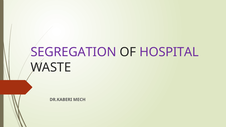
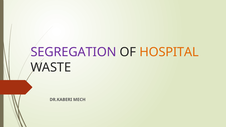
HOSPITAL colour: purple -> orange (169, 52)
